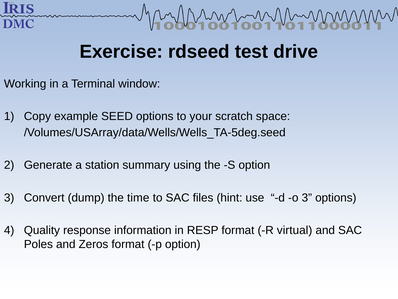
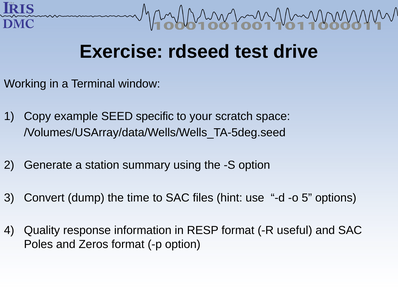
SEED options: options -> specific (155, 116)
o 3: 3 -> 5 (307, 197)
virtual: virtual -> useful (295, 230)
